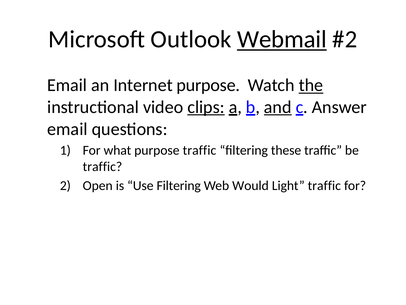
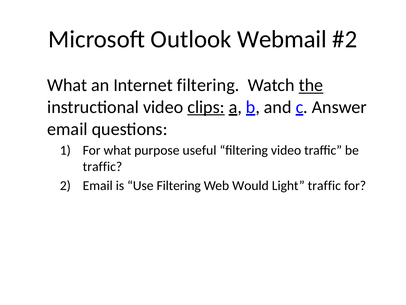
Webmail underline: present -> none (282, 39)
Email: Email -> What (67, 85)
Internet purpose: purpose -> filtering (208, 85)
and underline: present -> none (278, 107)
purpose traffic: traffic -> useful (200, 150)
filtering these: these -> video (286, 150)
2 Open: Open -> Email (98, 185)
